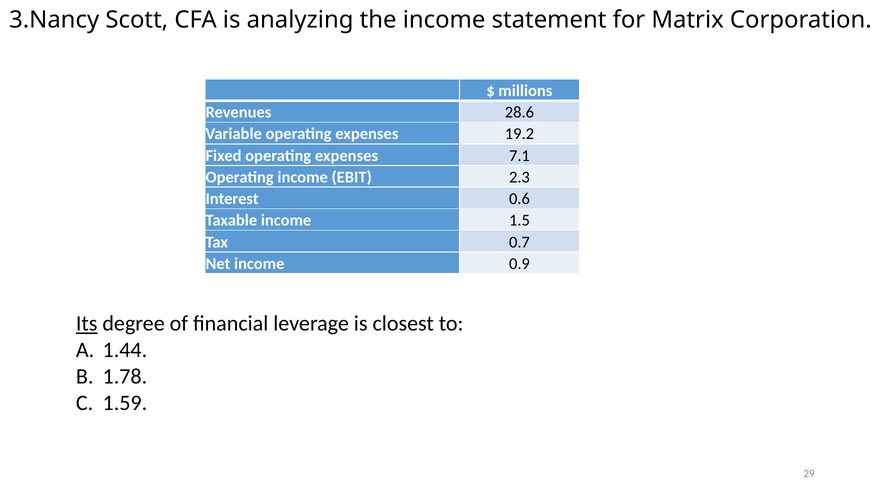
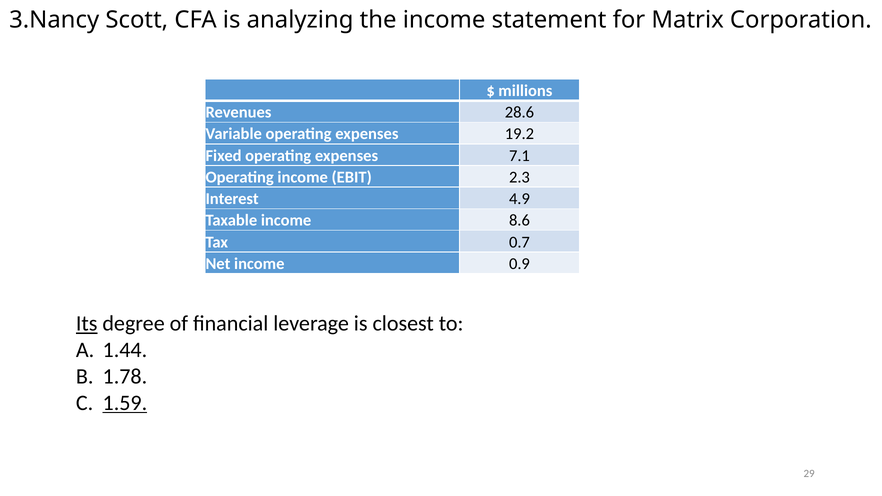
0.6: 0.6 -> 4.9 (519, 199)
1.5: 1.5 -> 8.6 (519, 220)
1.59 underline: none -> present (125, 403)
